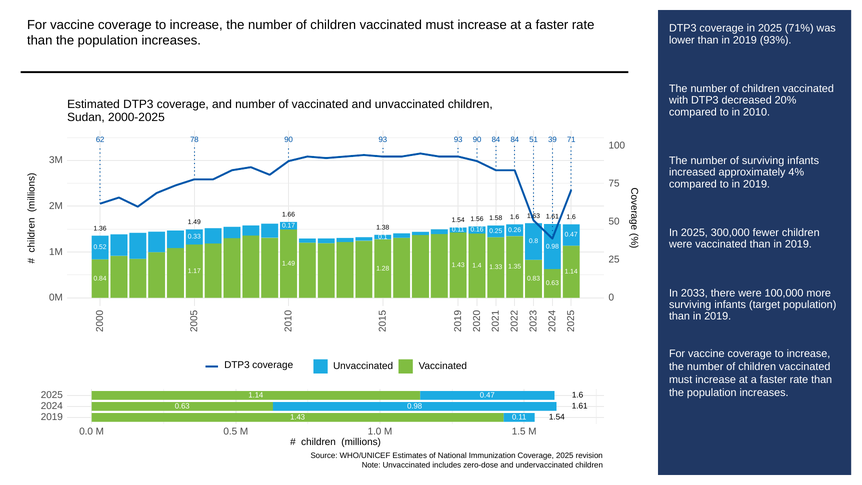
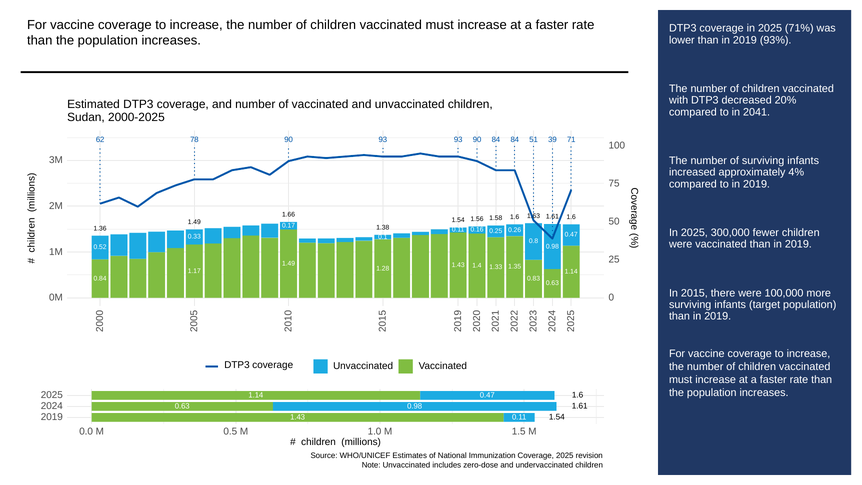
2010: 2010 -> 2041 (757, 112)
2033: 2033 -> 2015 (694, 293)
